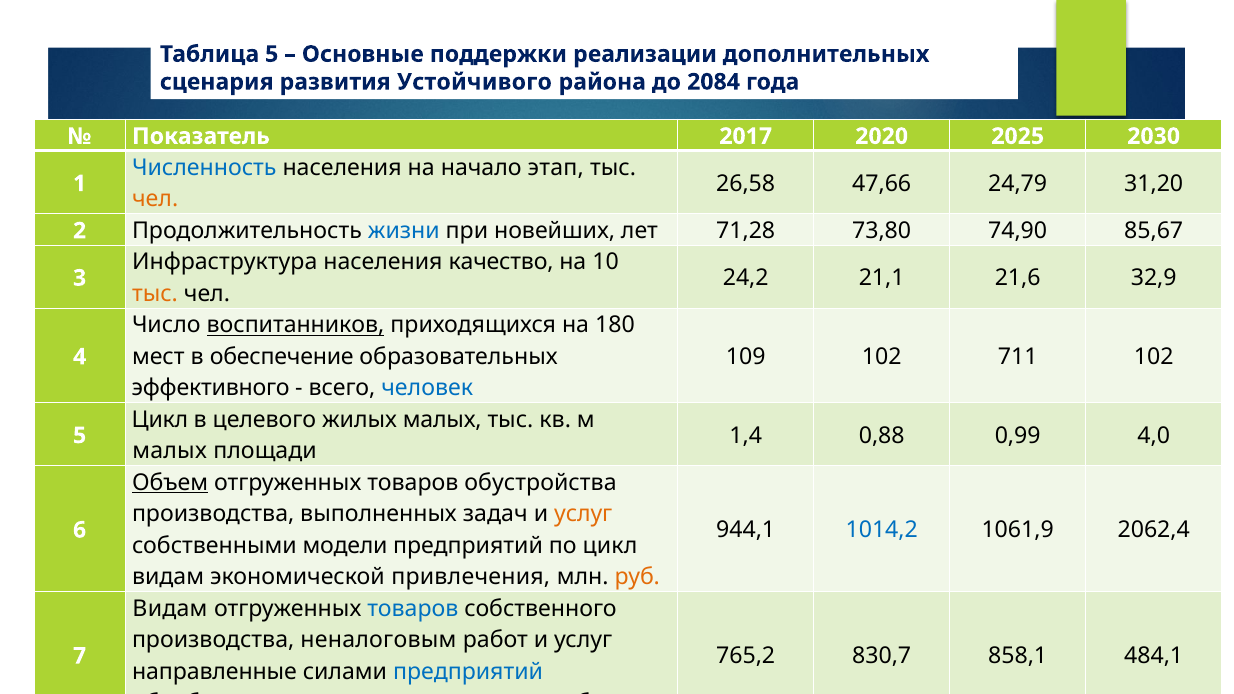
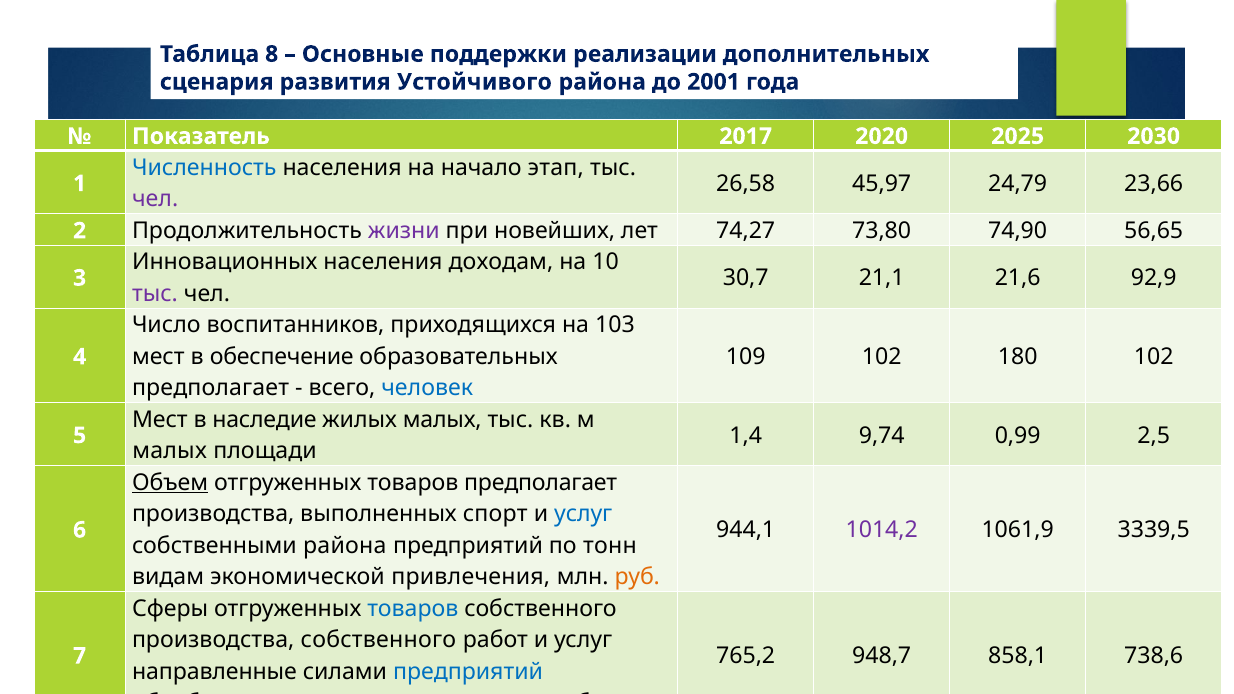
Таблица 5: 5 -> 8 (272, 54)
2084: 2084 -> 2001 (714, 82)
47,66: 47,66 -> 45,97 (882, 184)
31,20: 31,20 -> 23,66 (1154, 184)
чел colour: orange -> purple (155, 199)
жизни colour: blue -> purple (404, 231)
71,28: 71,28 -> 74,27 (746, 231)
85,67: 85,67 -> 56,65 (1154, 231)
Инфраструктура: Инфраструктура -> Инновационных (225, 262)
качество: качество -> доходам (501, 262)
24,2: 24,2 -> 30,7 (746, 278)
32,9: 32,9 -> 92,9 (1154, 278)
тыс colour: orange -> purple (155, 294)
воспитанников underline: present -> none (296, 325)
180: 180 -> 103 (615, 325)
711: 711 -> 180 (1018, 357)
эффективного: эффективного -> предполагает (211, 388)
Цикл: Цикл -> Мест (160, 420)
целевого: целевого -> наследие (264, 420)
0,88: 0,88 -> 9,74 (882, 436)
4,0: 4,0 -> 2,5 (1154, 436)
товаров обустройства: обустройства -> предполагает (541, 483)
задач: задач -> спорт (495, 514)
услуг colour: orange -> blue (583, 514)
1014,2 colour: blue -> purple (882, 530)
2062,4: 2062,4 -> 3339,5 (1154, 530)
собственными модели: модели -> района (345, 546)
по цикл: цикл -> тонн (610, 546)
Видам: Видам -> Сферы (170, 609)
производства неналоговым: неналоговым -> собственного (378, 640)
830,7: 830,7 -> 948,7 (882, 656)
484,1: 484,1 -> 738,6 (1154, 656)
